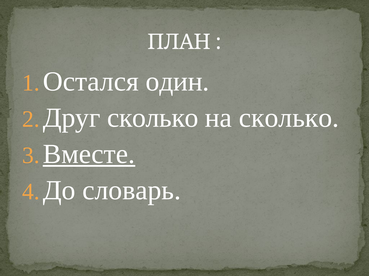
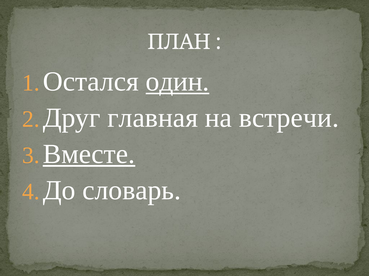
один underline: none -> present (177, 82)
Друг сколько: сколько -> главная (153, 118)
на сколько: сколько -> встречи (289, 118)
